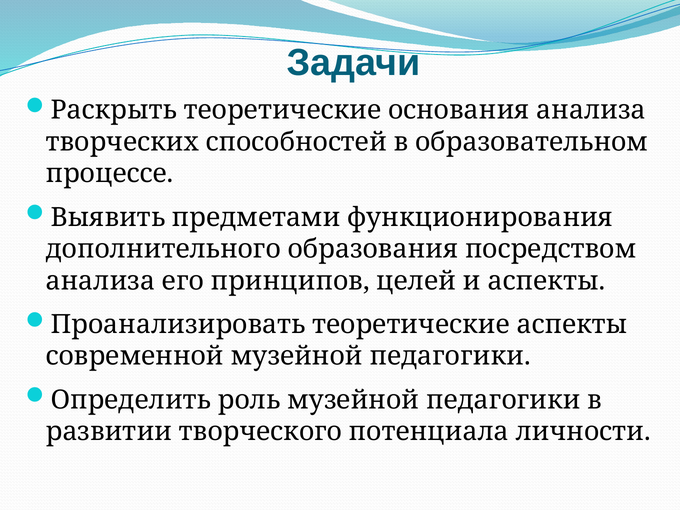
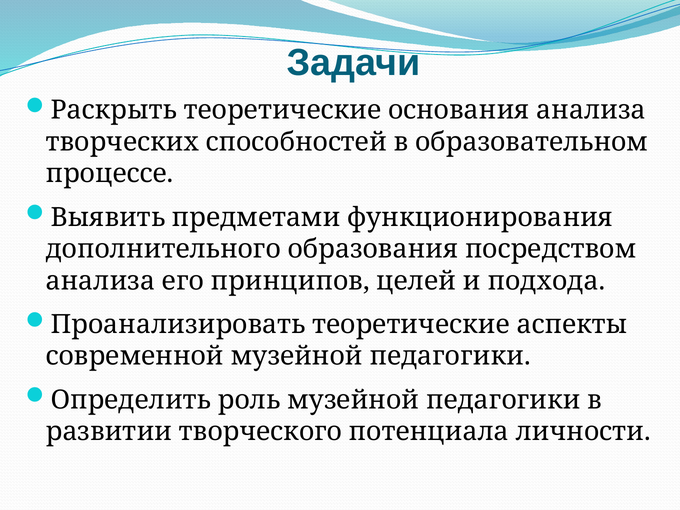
и аспекты: аспекты -> подхода (546, 281)
